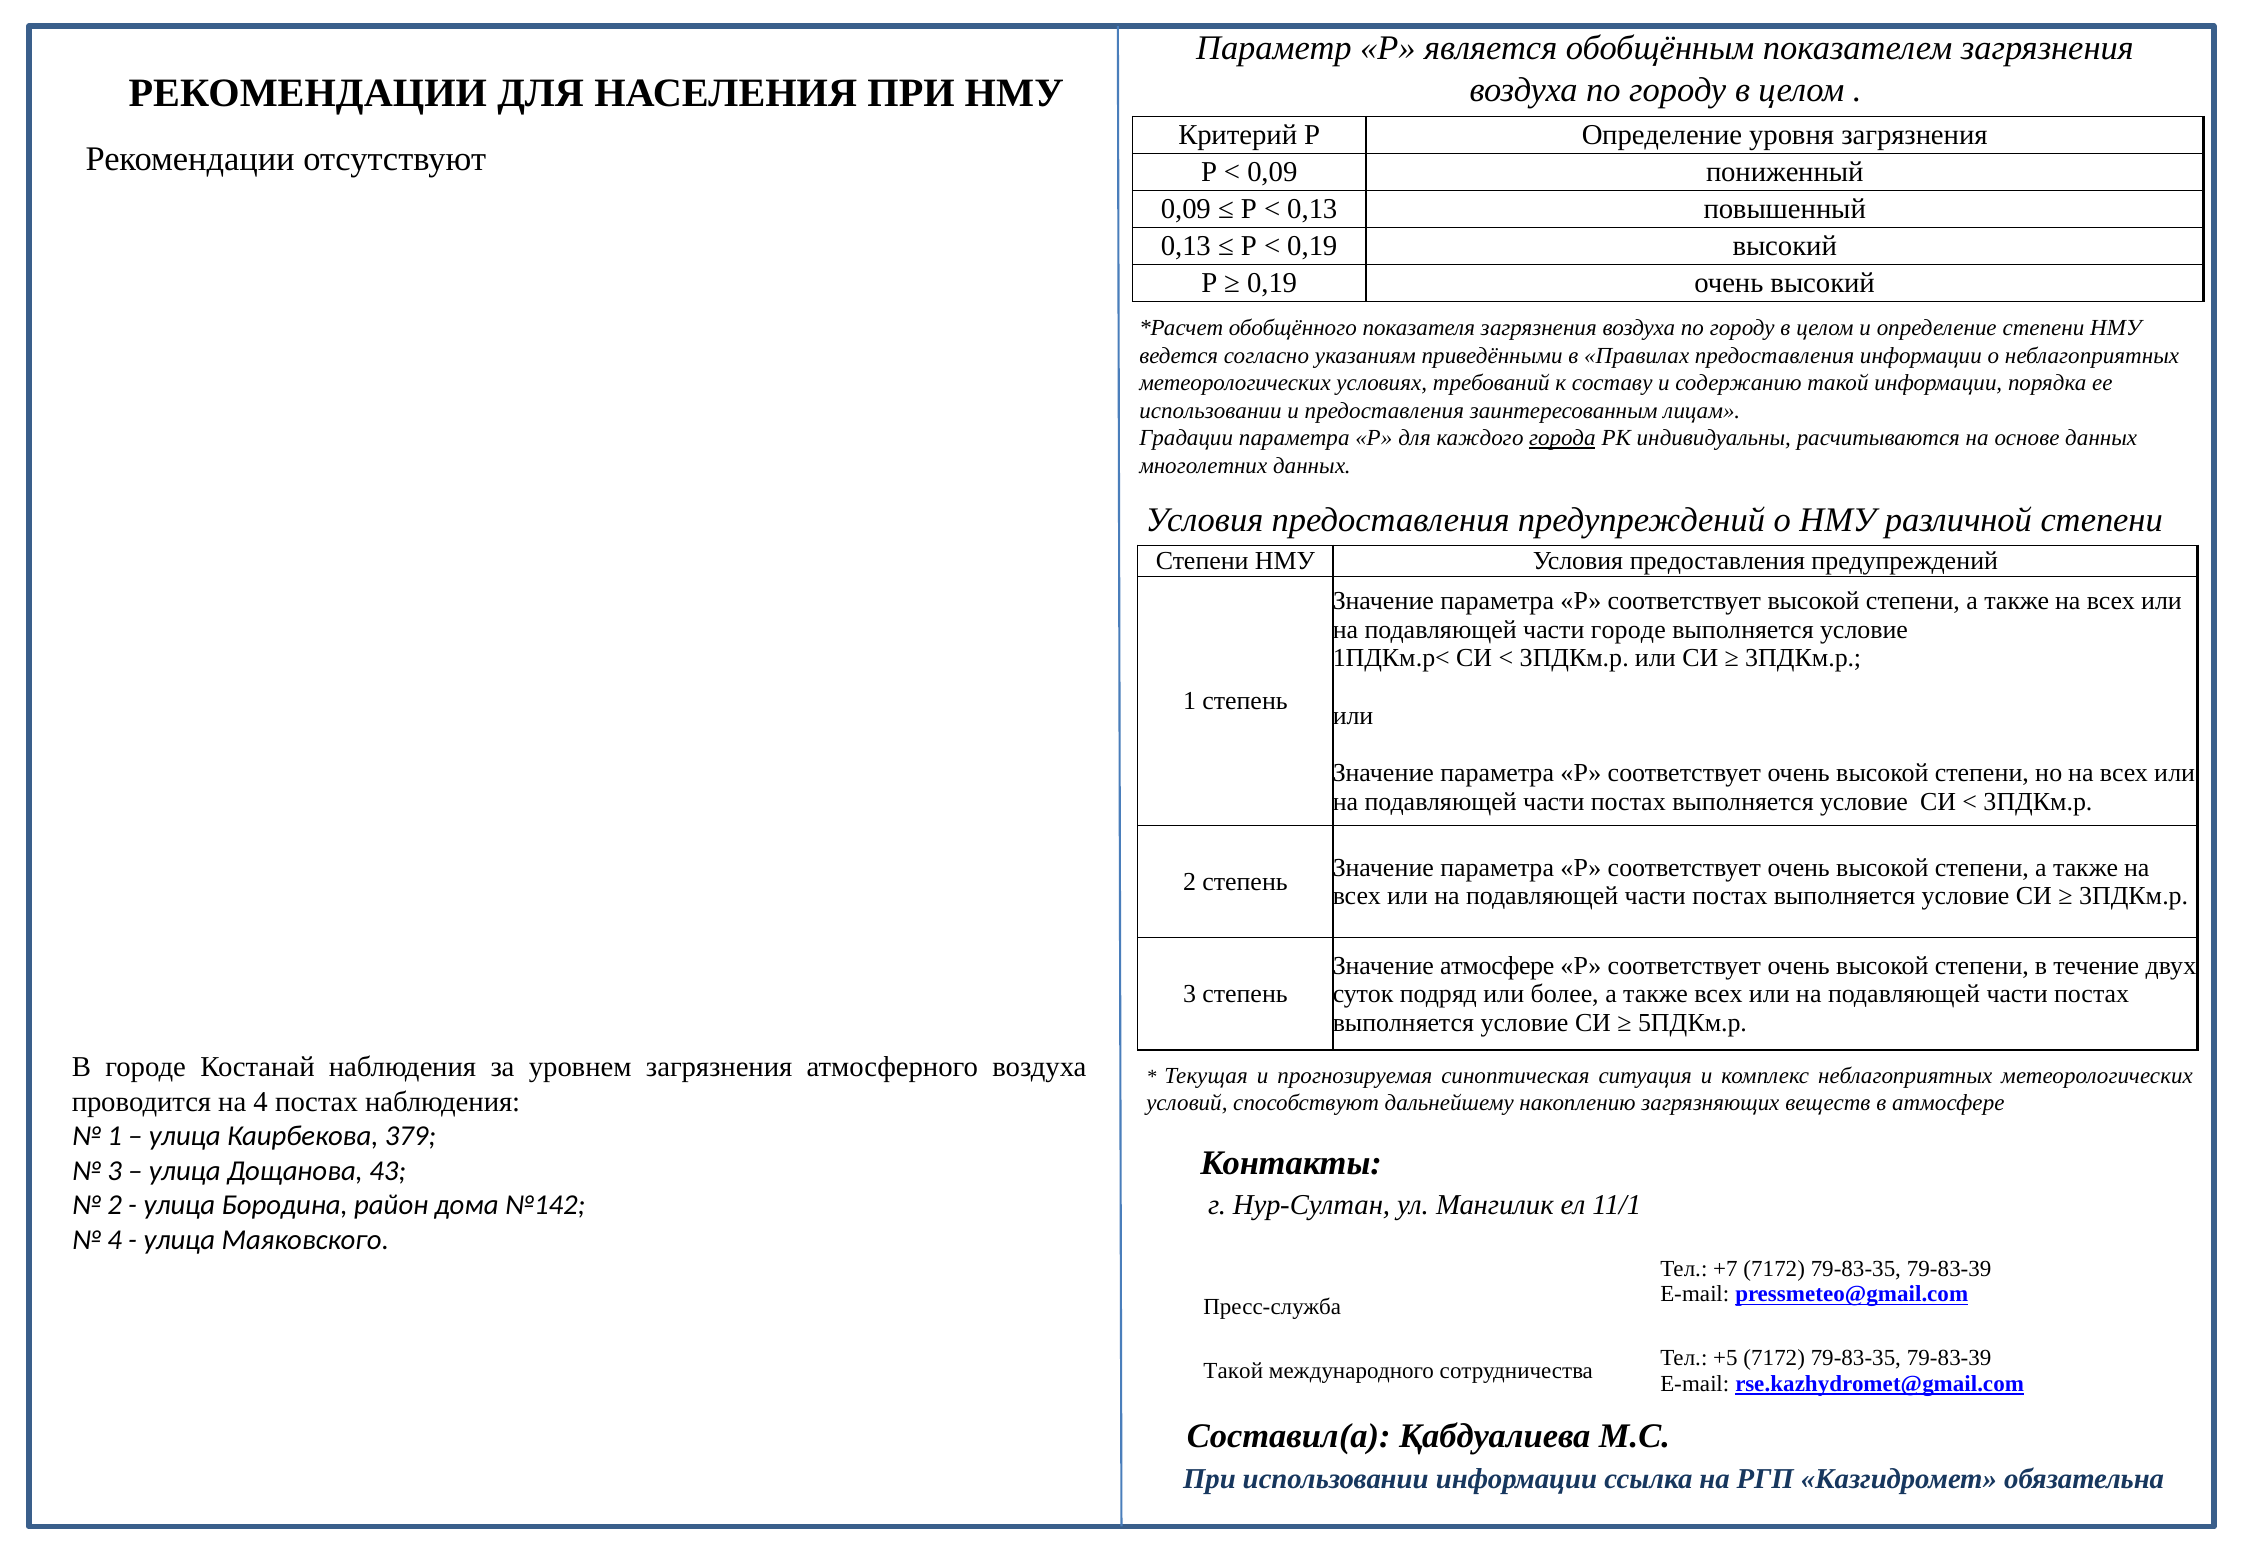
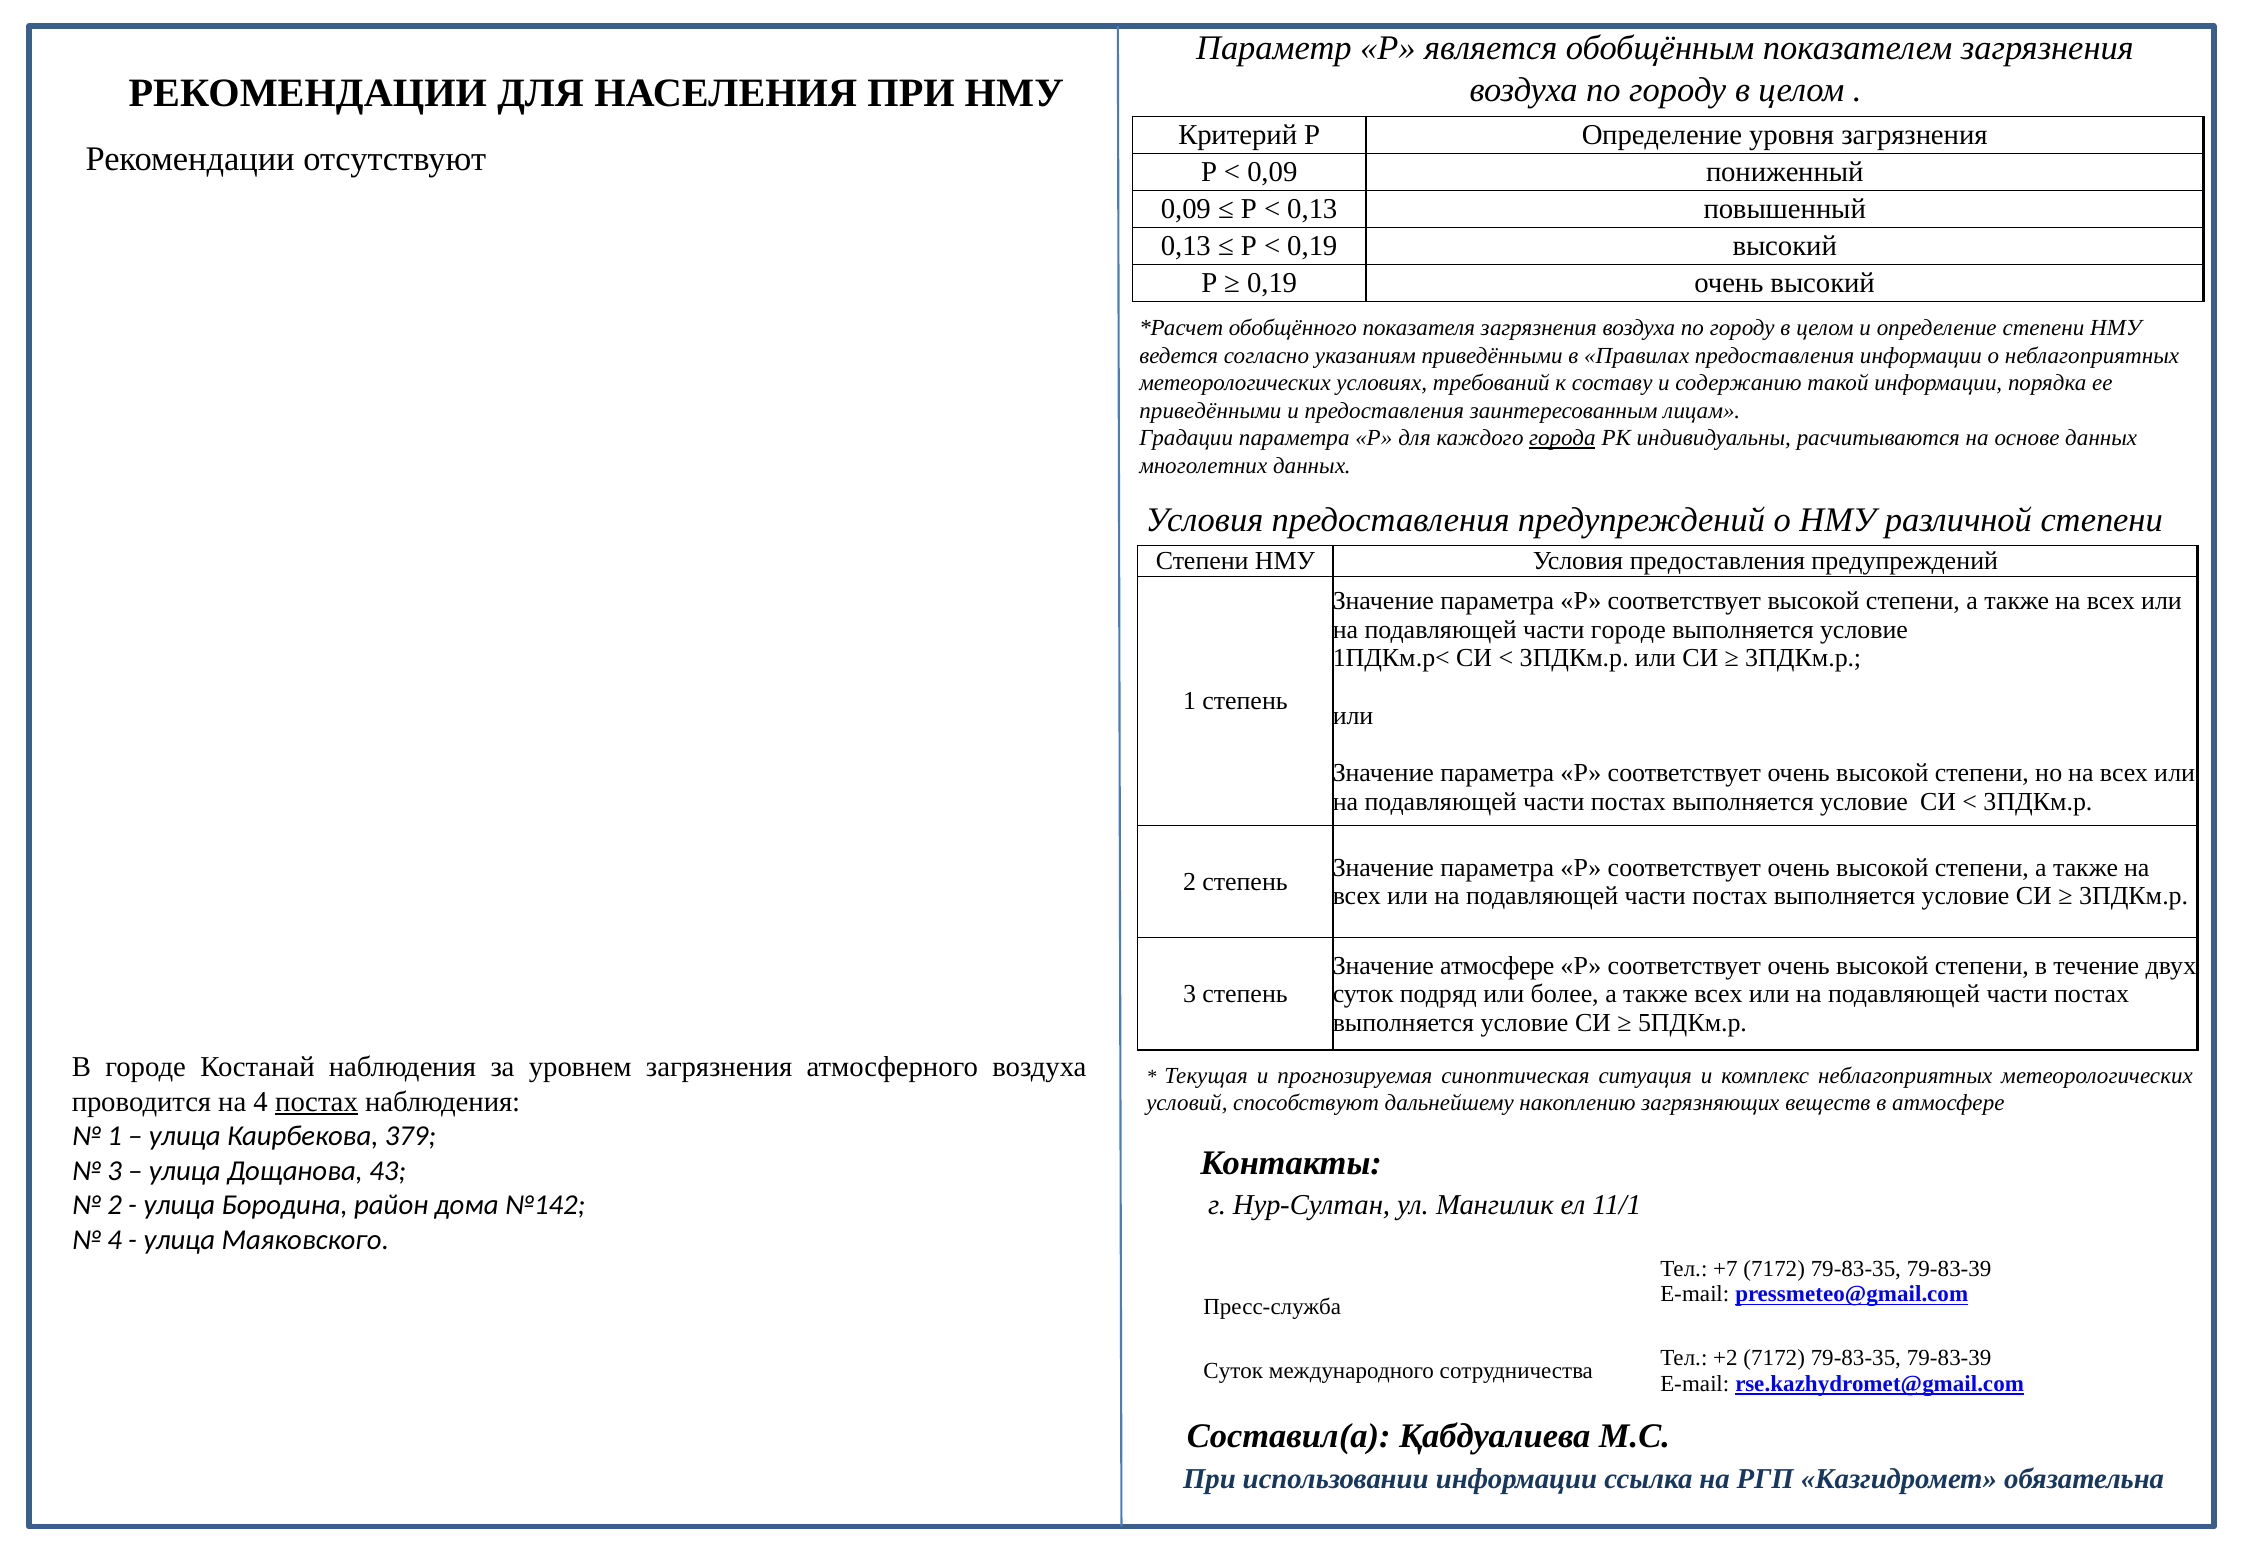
использовании: использовании -> приведёнными (1210, 410)
постах underline: none -> present (317, 1102)
+5: +5 -> +2 (1725, 1358)
Такой: Такой -> Суток (1233, 1371)
